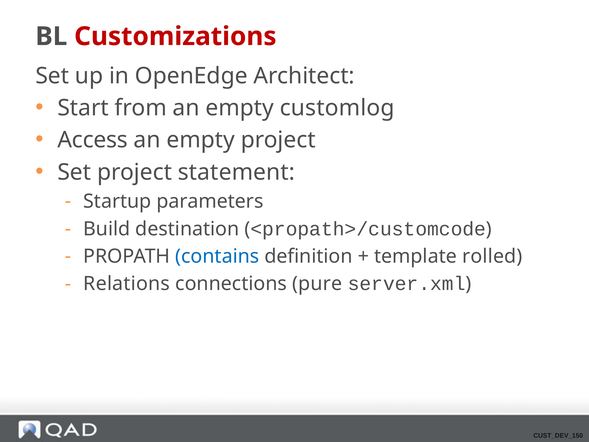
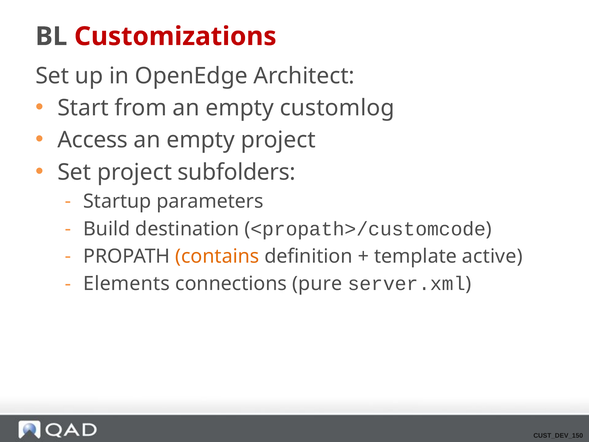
statement: statement -> subfolders (237, 172)
contains colour: blue -> orange (217, 256)
rolled: rolled -> active (492, 256)
Relations: Relations -> Elements (127, 284)
